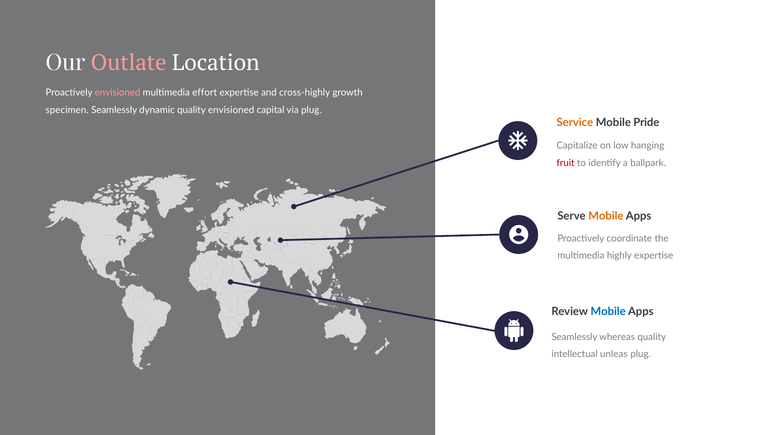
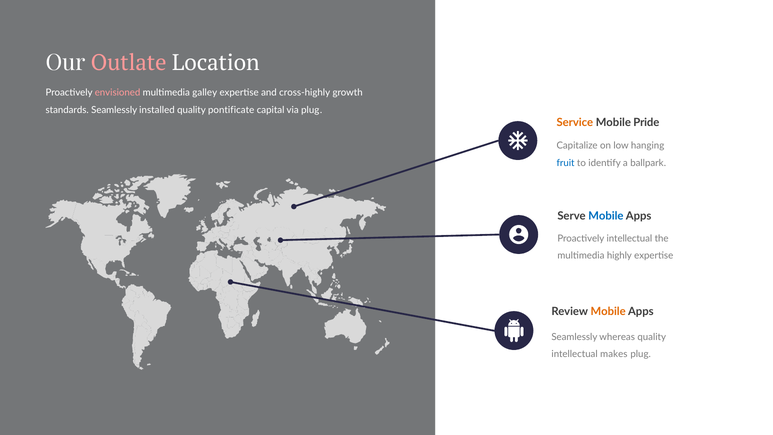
effort: effort -> galley (205, 93)
specimen: specimen -> standards (67, 110)
dynamic: dynamic -> installed (157, 110)
quality envisioned: envisioned -> pontificate (231, 110)
fruit colour: red -> blue (566, 163)
Mobile colour: orange -> blue (606, 216)
Proactively coordinate: coordinate -> intellectual (629, 238)
Mobile colour: blue -> orange (608, 311)
unleas: unleas -> makes (614, 354)
